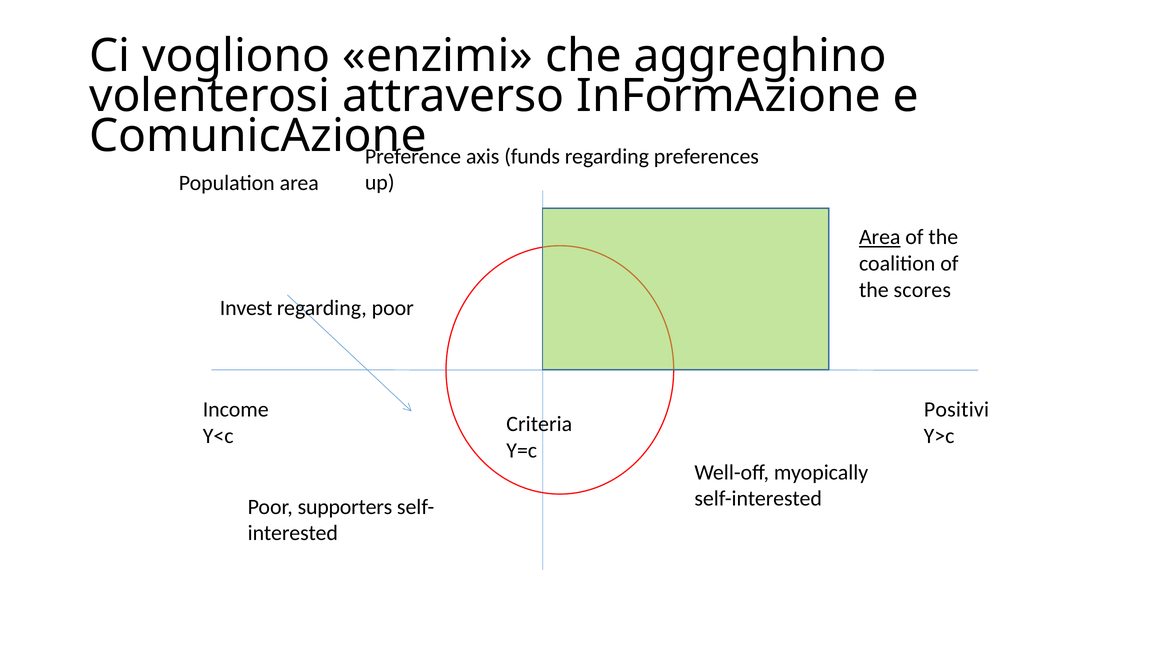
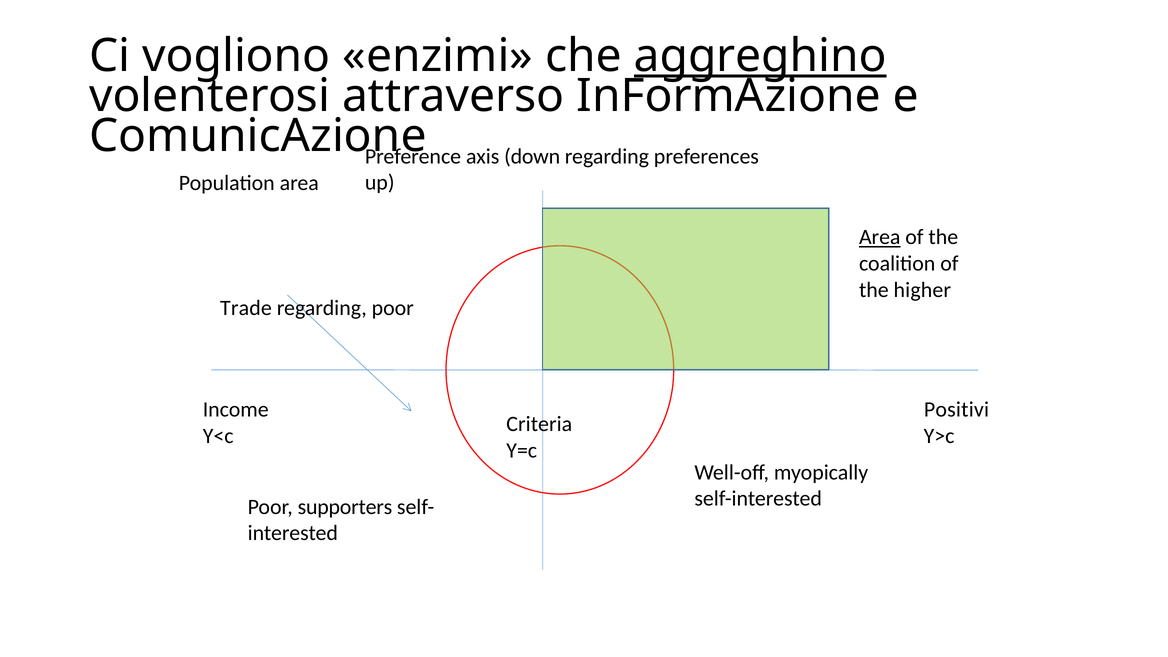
aggreghino underline: none -> present (760, 56)
funds: funds -> down (532, 156)
scores: scores -> higher (922, 290)
Invest: Invest -> Trade (246, 308)
